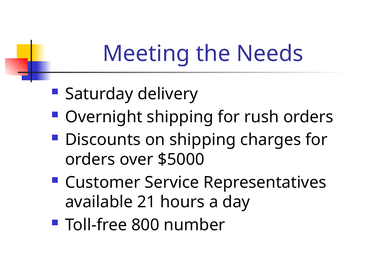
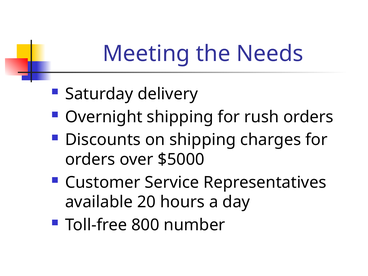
21: 21 -> 20 (146, 202)
